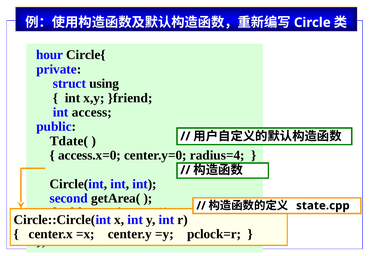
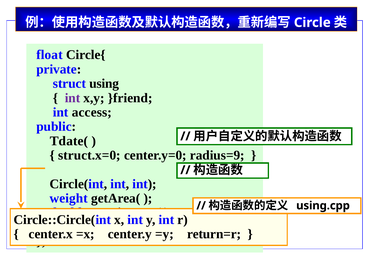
hour: hour -> float (50, 55)
int colour: black -> purple (72, 98)
access.x=0: access.x=0 -> struct.x=0 (89, 155)
radius=4: radius=4 -> radius=9 (217, 155)
second: second -> weight (69, 198)
state.cpp: state.cpp -> using.cpp (323, 206)
pclock=r: pclock=r -> return=r (214, 234)
